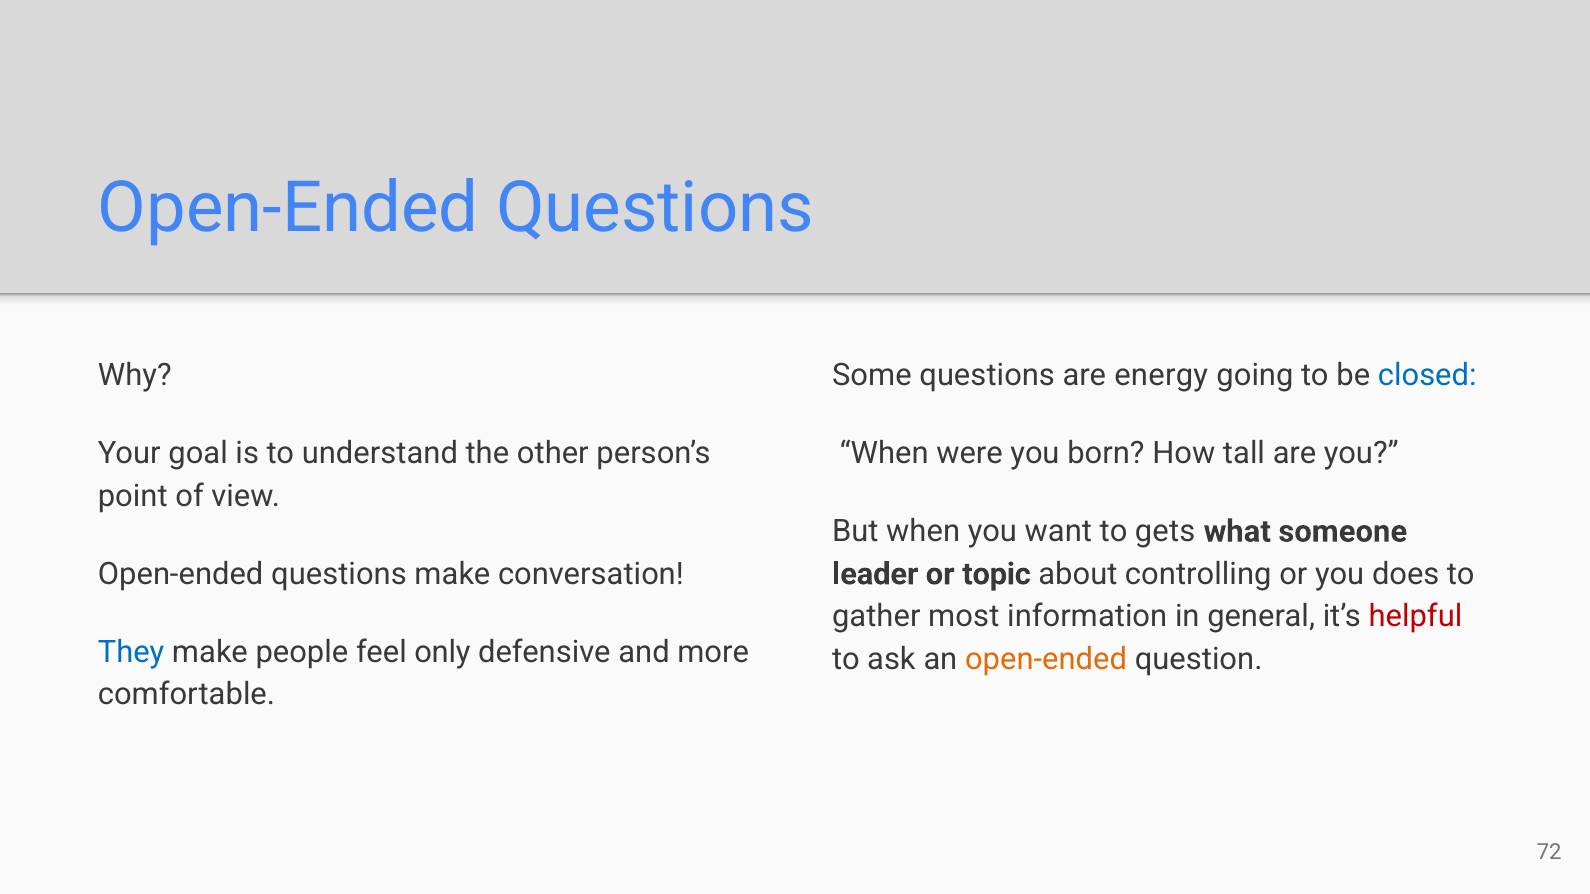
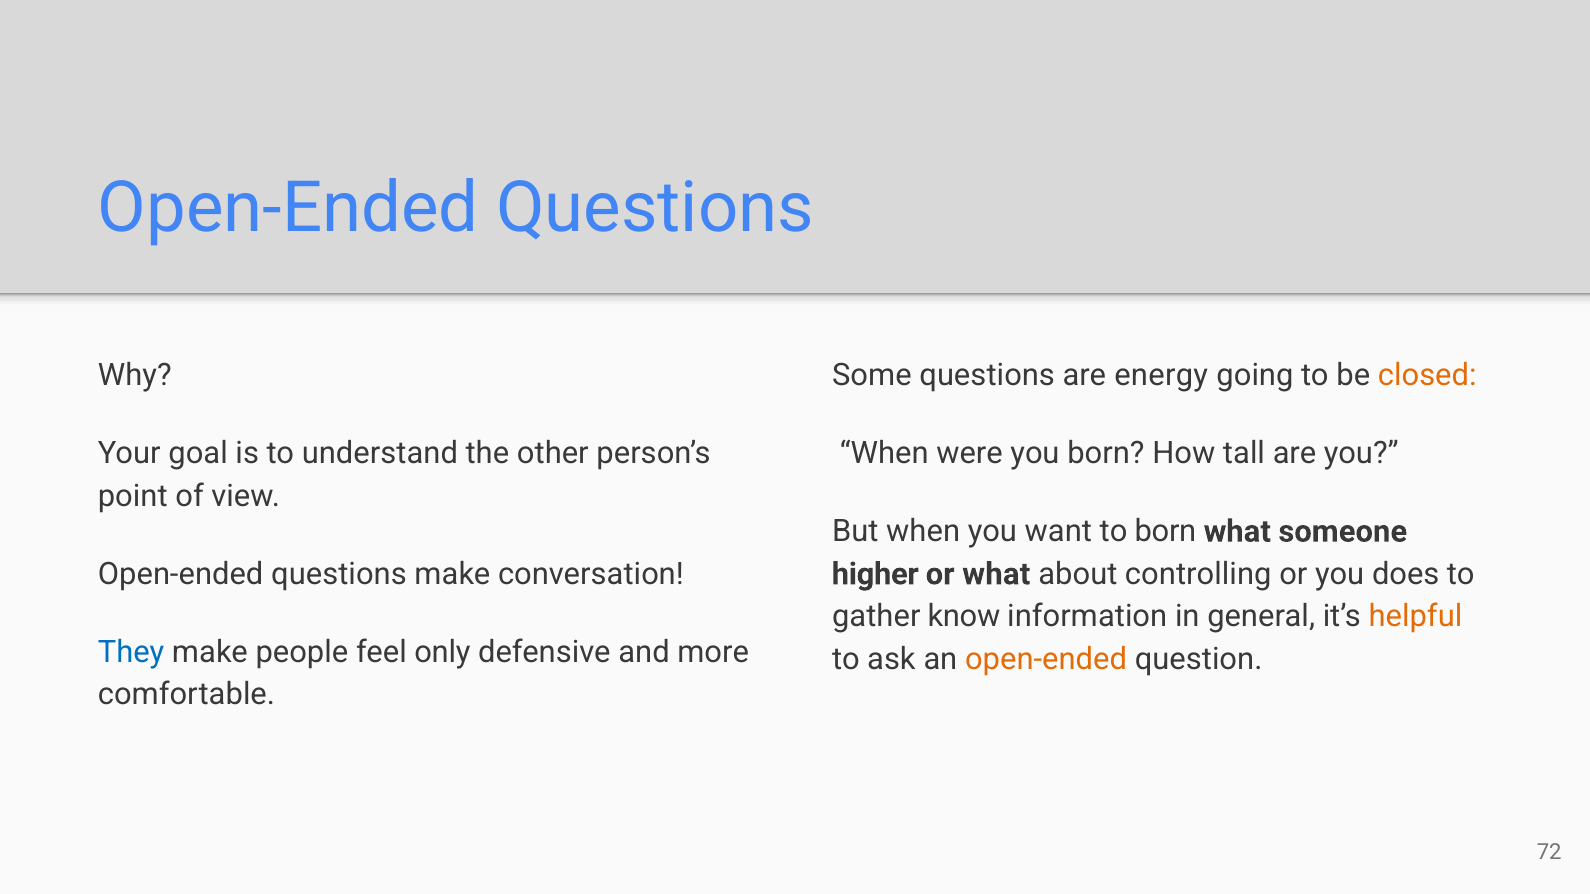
closed colour: blue -> orange (1427, 376)
to gets: gets -> born (1165, 532)
leader: leader -> higher (875, 574)
or topic: topic -> what (996, 574)
most: most -> know (964, 617)
helpful colour: red -> orange (1415, 617)
